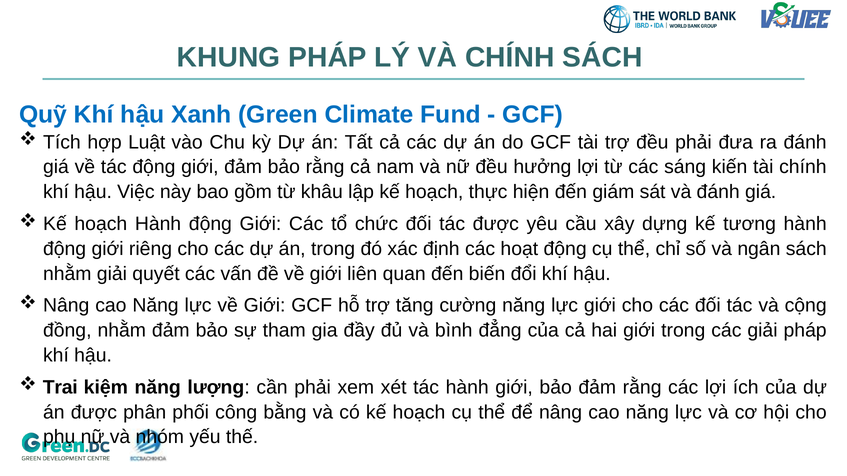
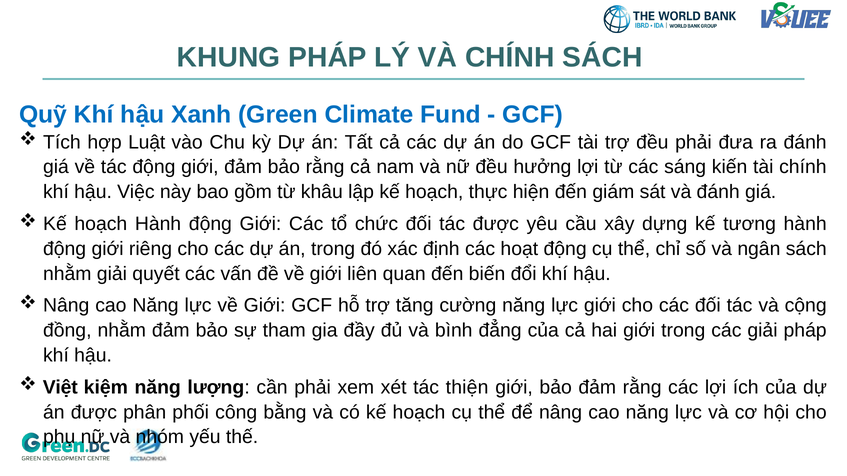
Trai: Trai -> Việt (60, 388)
tác hành: hành -> thiện (467, 388)
